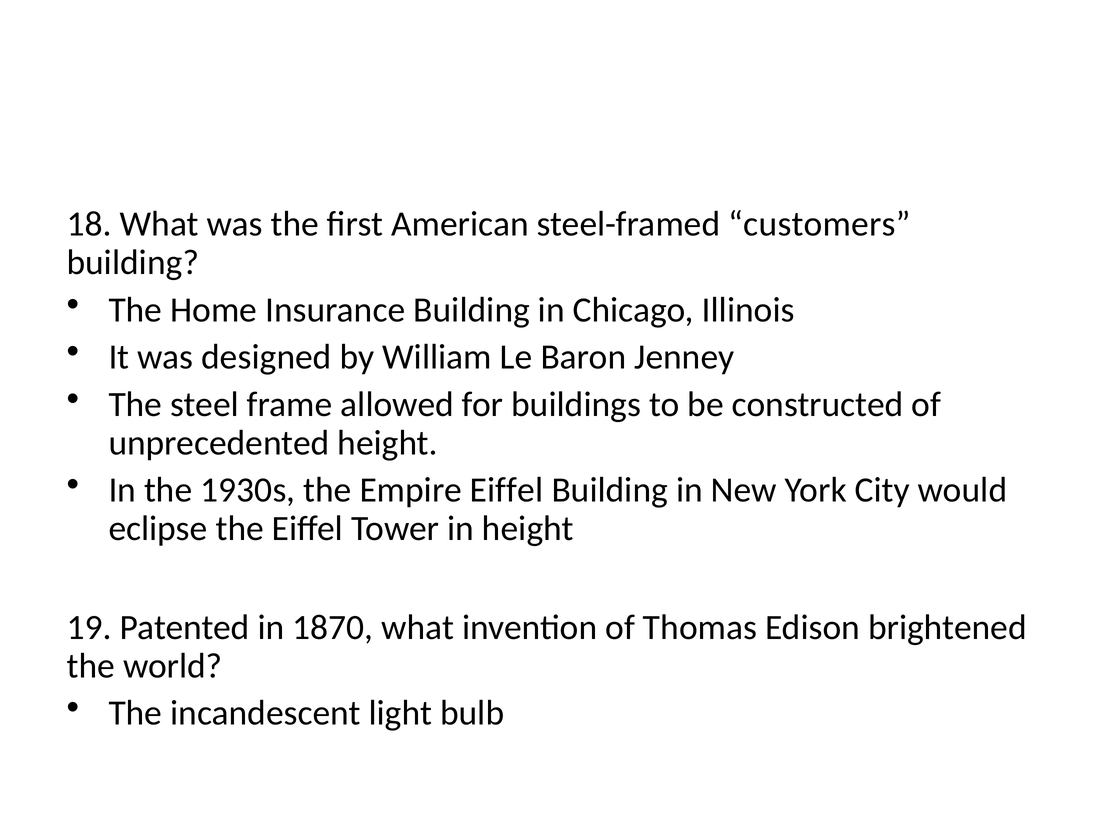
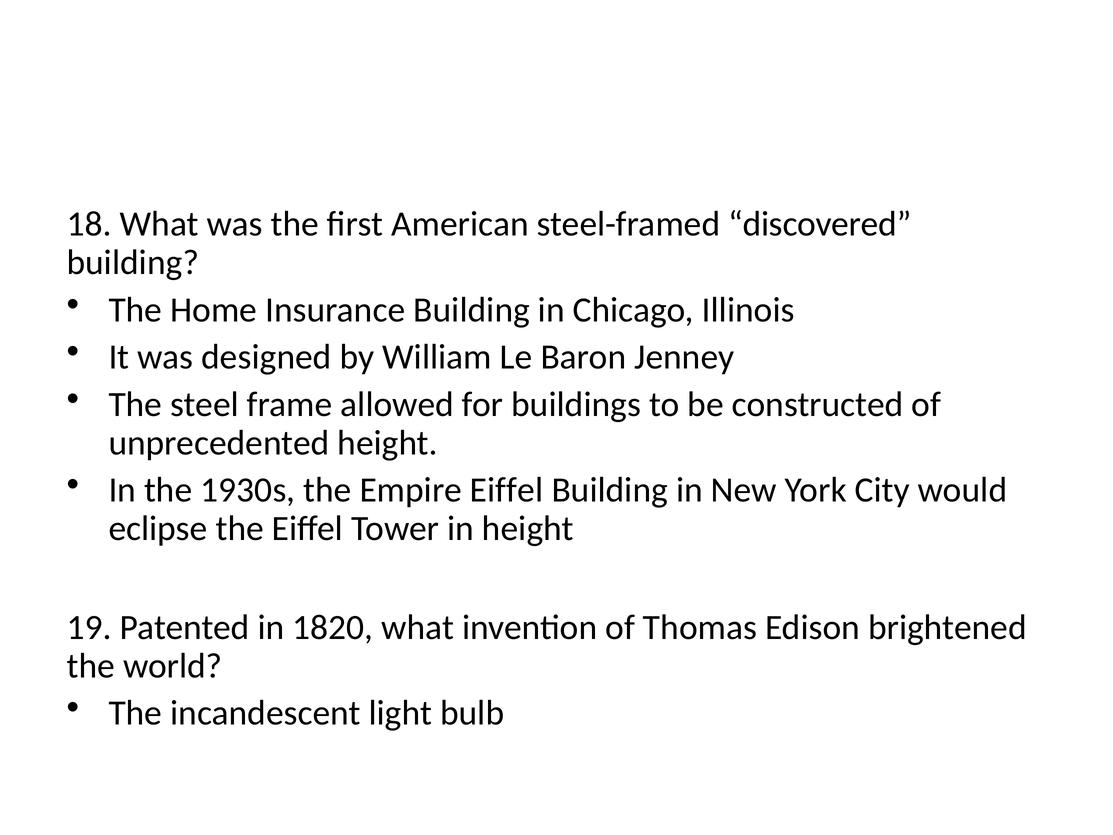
customers: customers -> discovered (820, 224)
1870: 1870 -> 1820 (333, 627)
